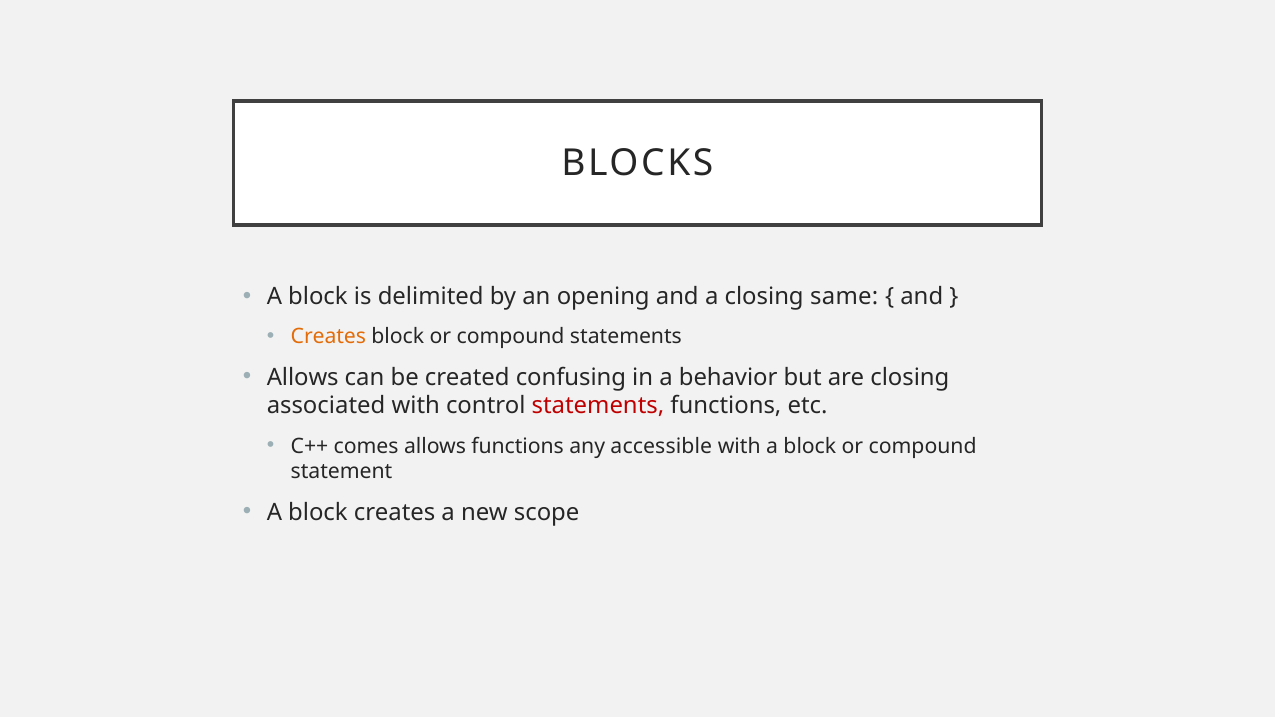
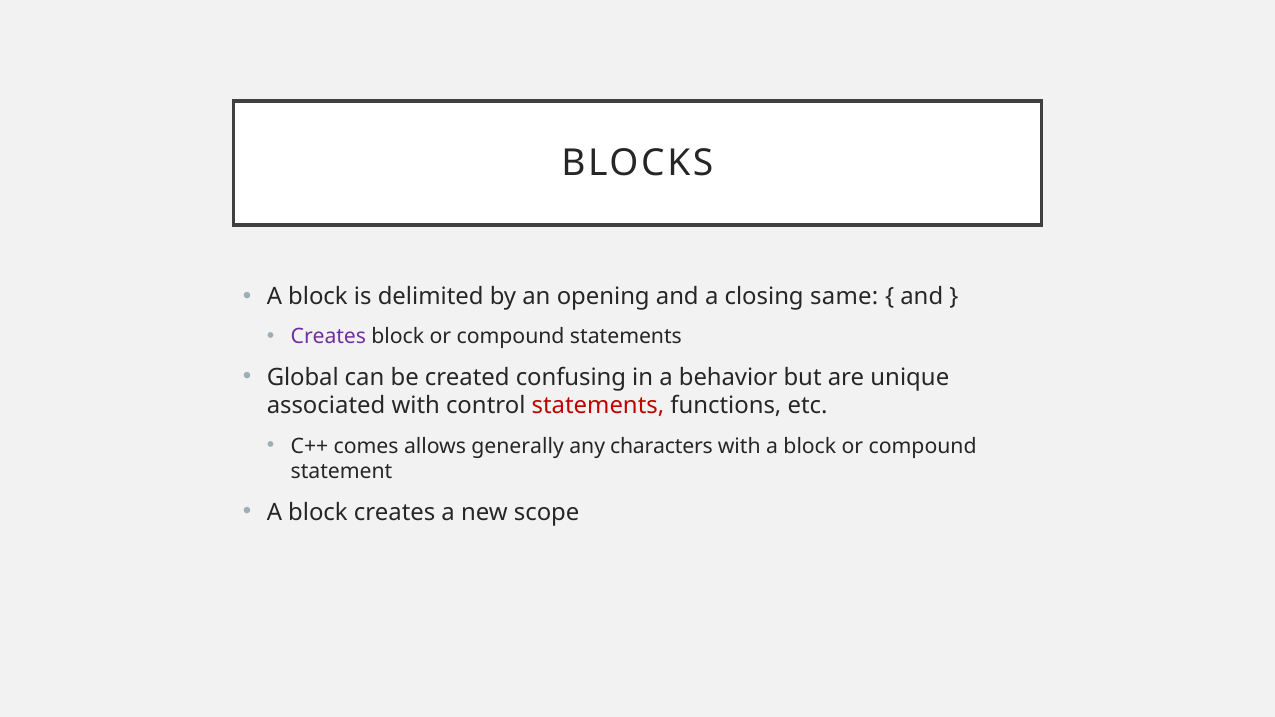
Creates colour: orange -> purple (328, 337)
Allows: Allows -> Global (303, 377)
are closing: closing -> unique (910, 377)
allows functions: functions -> generally (518, 446)
accessible: accessible -> characters (661, 446)
